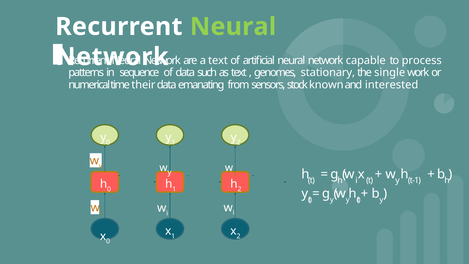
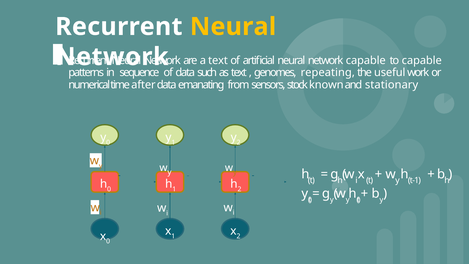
Neural colour: light green -> yellow (233, 27)
to process: process -> capable (422, 60)
stationary: stationary -> repeating (328, 73)
single: single -> useful (390, 73)
their: their -> after (143, 85)
interested: interested -> stationary (392, 85)
